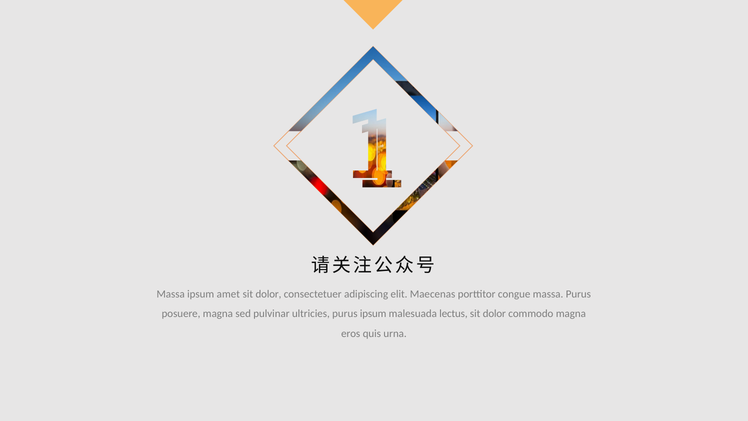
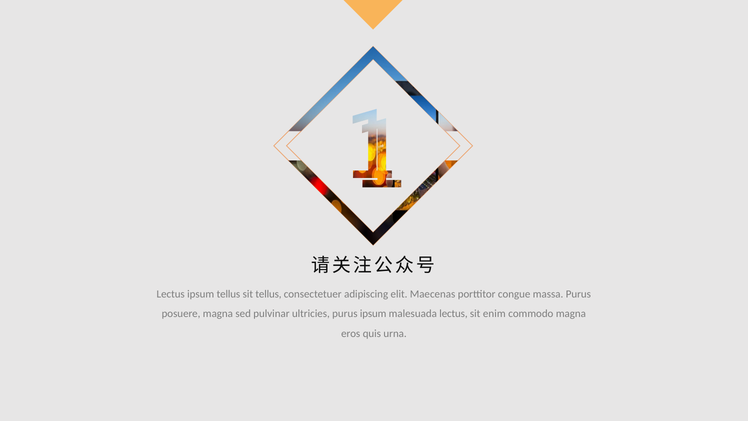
Massa: Massa -> Lectus (171, 294)
ipsum amet: amet -> tellus (228, 294)
dolor: dolor -> tellus (268, 294)
dolor: dolor -> enim (494, 314)
